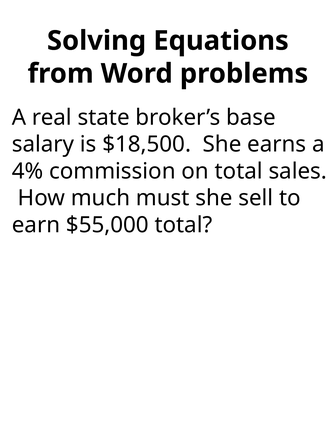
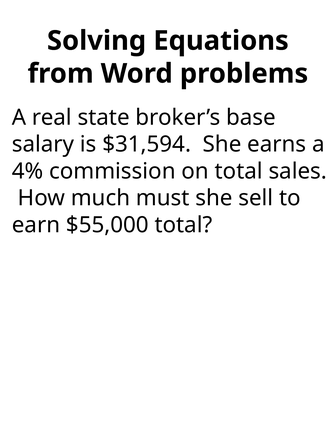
$18,500: $18,500 -> $31,594 (147, 144)
